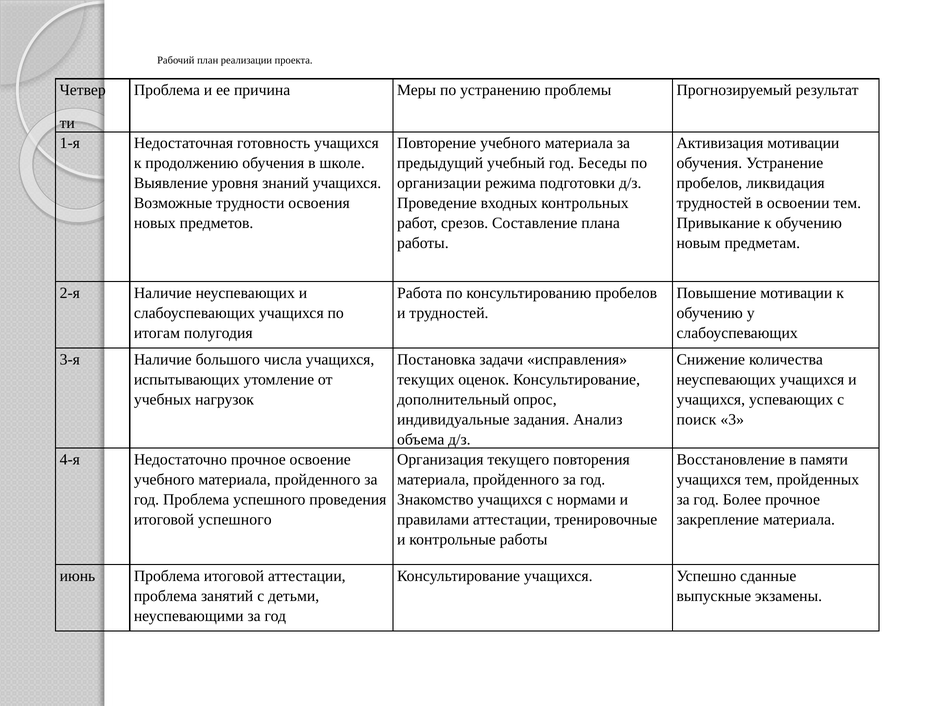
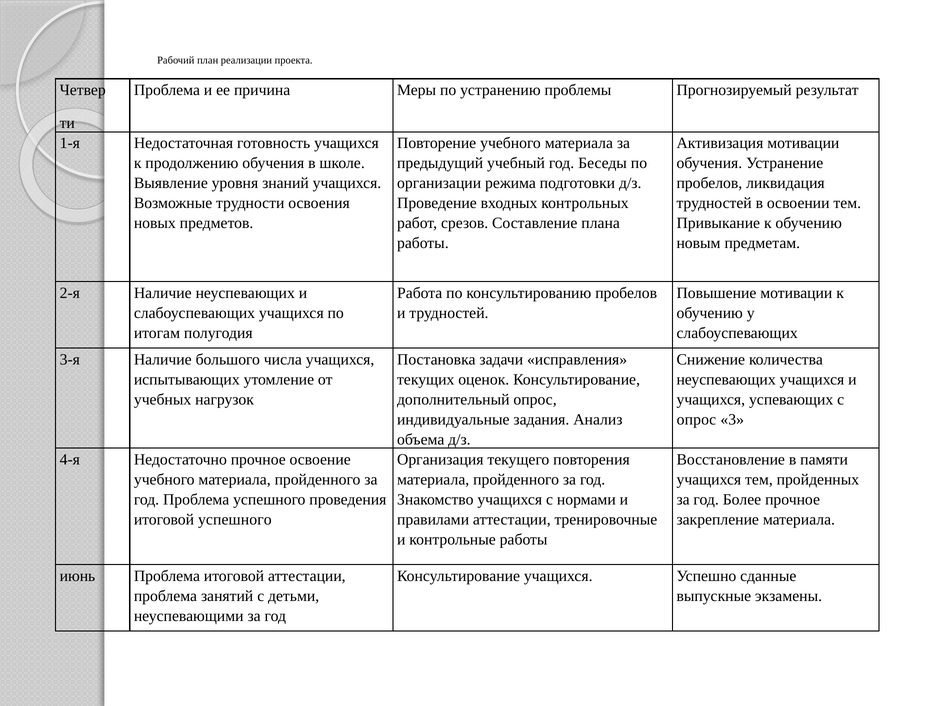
поиск: поиск -> опрос (696, 420)
